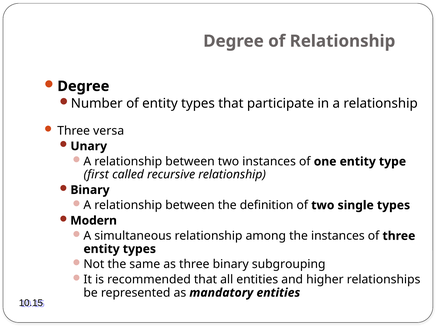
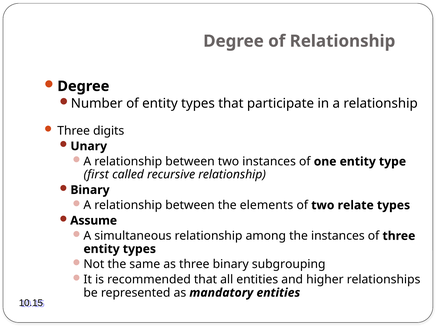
versa: versa -> digits (109, 131)
definition: definition -> elements (267, 205)
single: single -> relate (356, 205)
Modern: Modern -> Assume (94, 221)
